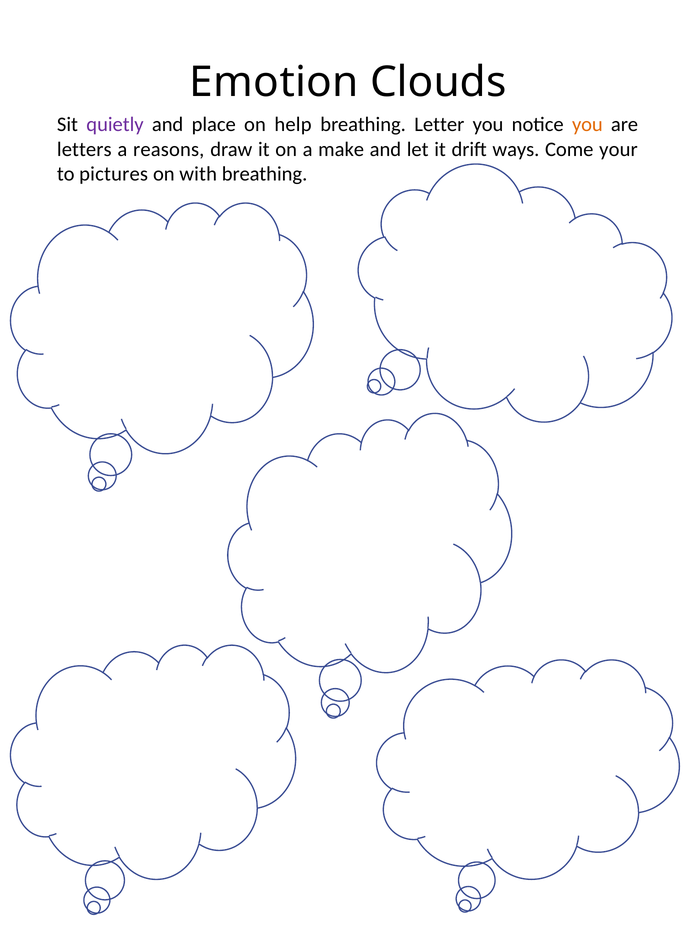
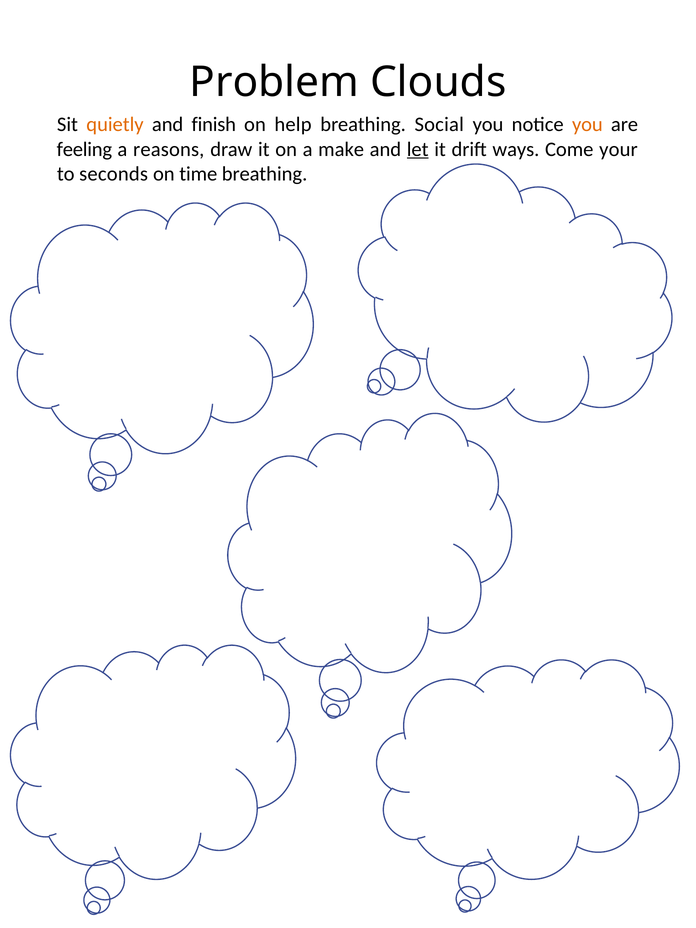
Emotion: Emotion -> Problem (274, 82)
quietly colour: purple -> orange (115, 125)
place: place -> finish (214, 125)
Letter: Letter -> Social (439, 125)
letters: letters -> feeling (84, 149)
let underline: none -> present (418, 149)
pictures: pictures -> seconds (114, 174)
with: with -> time (198, 174)
